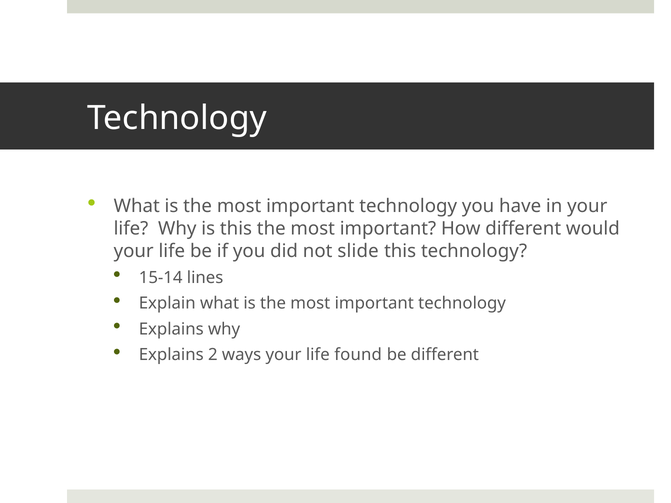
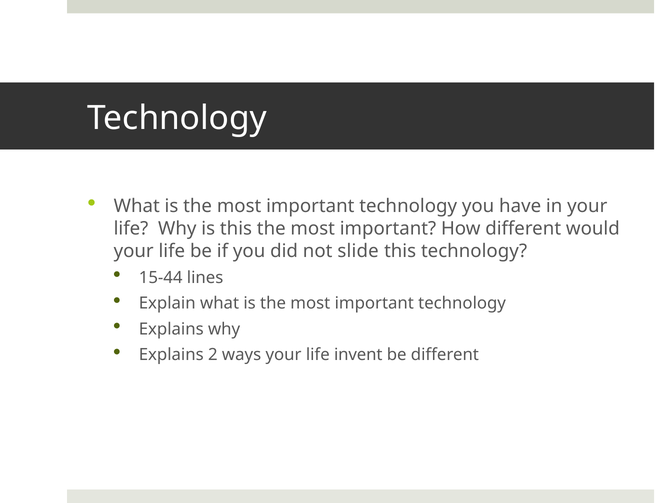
15-14: 15-14 -> 15-44 (161, 278)
found: found -> invent (358, 355)
